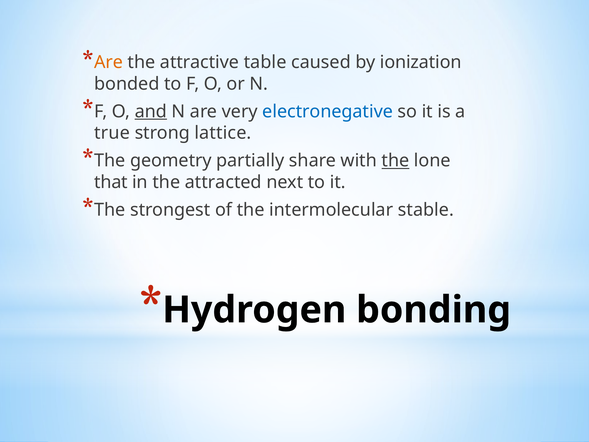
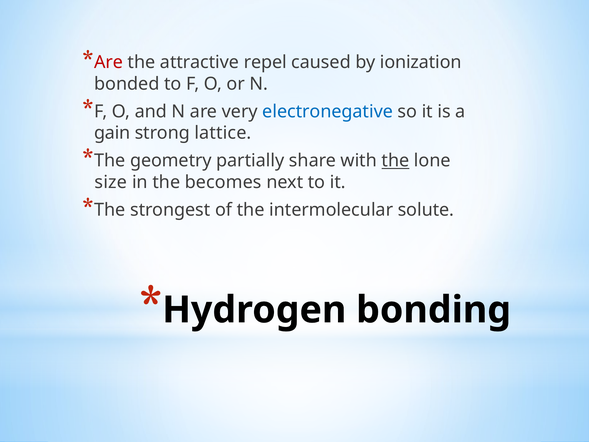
Are colour: orange -> red (109, 62)
table: table -> repel (265, 62)
and underline: present -> none (151, 111)
true: true -> gain (112, 133)
that: that -> size (111, 182)
attracted: attracted -> becomes (223, 182)
stable: stable -> solute (426, 210)
